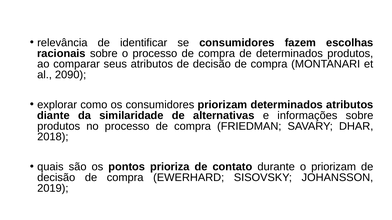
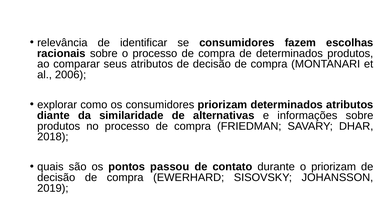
2090: 2090 -> 2006 (71, 75)
prioriza: prioriza -> passou (170, 167)
